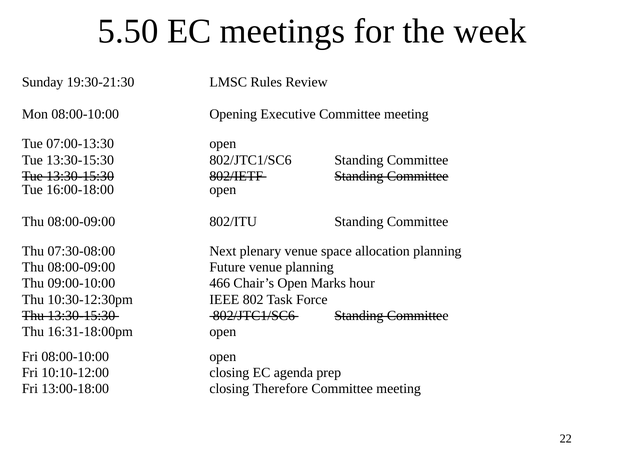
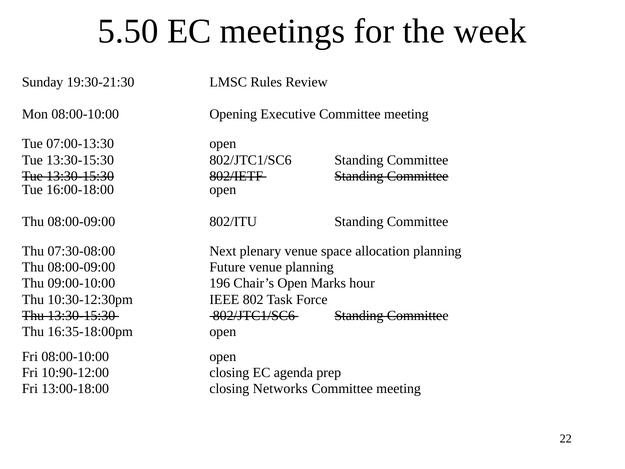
466: 466 -> 196 (220, 283)
16:31-18:00pm: 16:31-18:00pm -> 16:35-18:00pm (90, 332)
10:10-12:00: 10:10-12:00 -> 10:90-12:00 (75, 373)
Therefore: Therefore -> Networks (280, 389)
